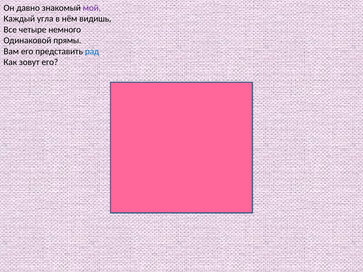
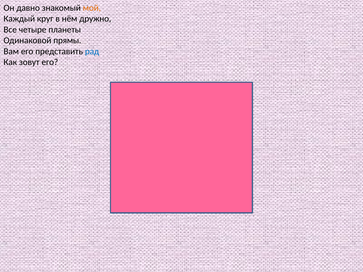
мой colour: purple -> orange (92, 8)
угла: угла -> круг (45, 19)
видишь: видишь -> дружно (95, 19)
немного: немного -> планеты (65, 30)
